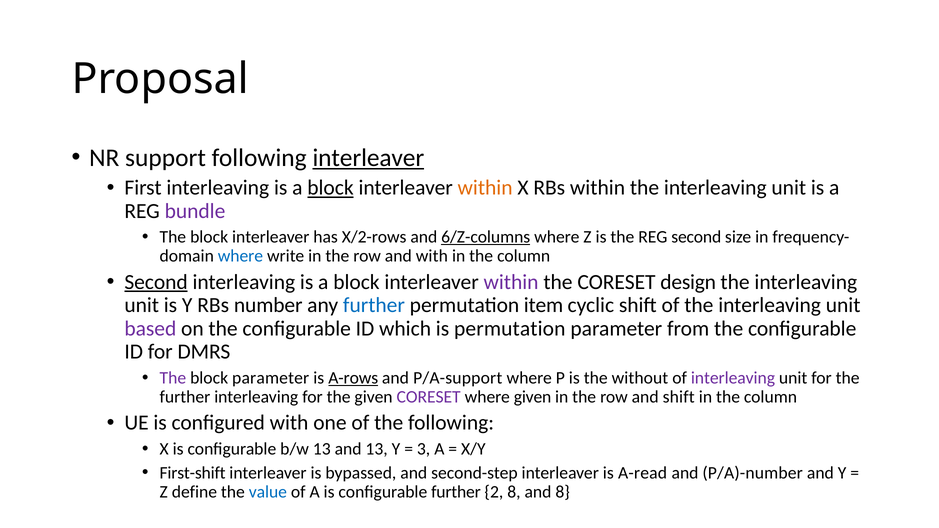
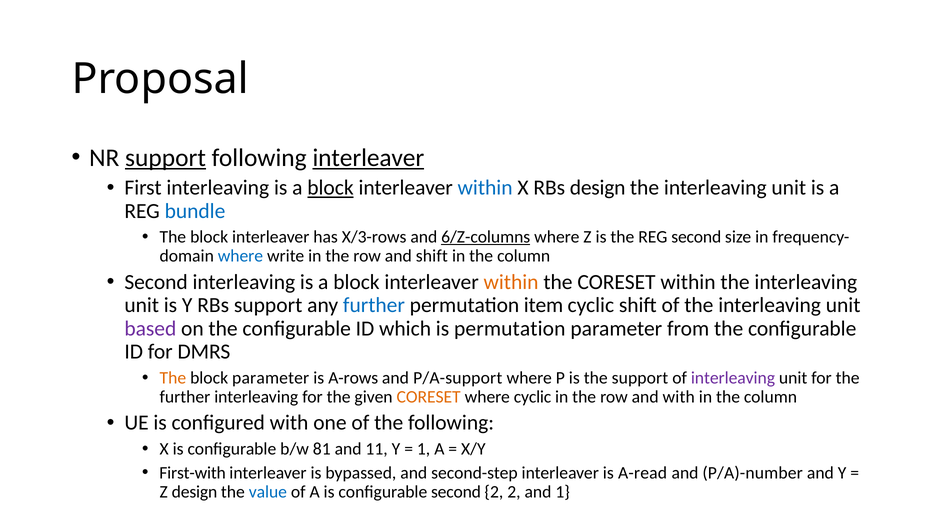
support underline: none -> present (165, 158)
within colour: orange -> blue (485, 188)
RBs within: within -> design (598, 188)
bundle colour: purple -> blue (195, 211)
X/2-rows: X/2-rows -> X/3-rows (374, 237)
and with: with -> shift (432, 256)
Second underline: present -> none (156, 282)
within colour: purple -> orange (511, 282)
CORESET design: design -> within (688, 282)
RBs number: number -> support (268, 305)
The colour: purple -> orange (173, 378)
A-rows underline: present -> none (353, 378)
the without: without -> support (640, 378)
CORESET colour: purple -> orange (429, 397)
where given: given -> cyclic (533, 397)
and shift: shift -> with (679, 397)
b/w 13: 13 -> 81 (322, 449)
and 13: 13 -> 11 (377, 449)
3: 3 -> 1 (424, 449)
First-shift: First-shift -> First-with (193, 473)
Z define: define -> design (195, 492)
configurable further: further -> second (456, 492)
2 8: 8 -> 2 (514, 492)
and 8: 8 -> 1 (563, 492)
